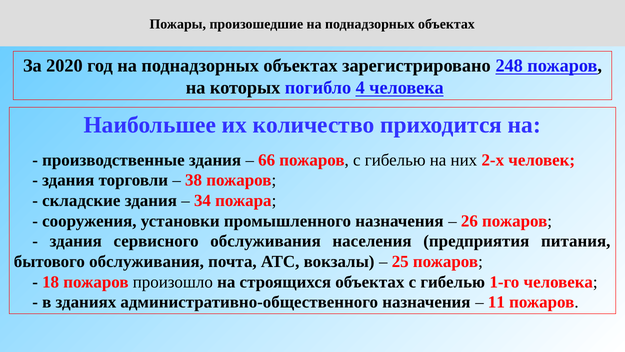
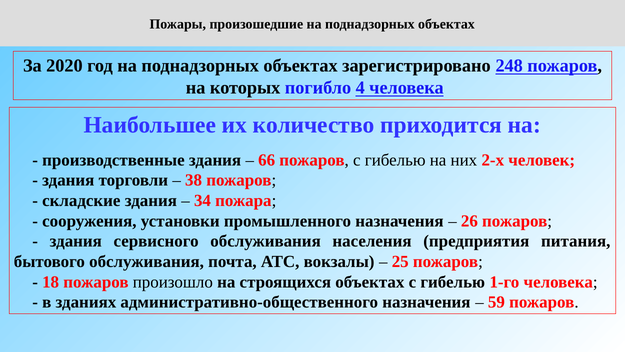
11: 11 -> 59 (496, 302)
